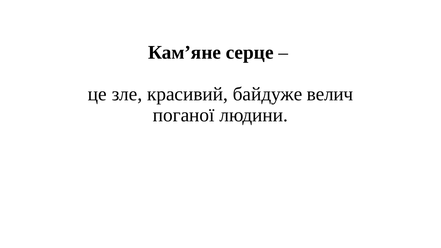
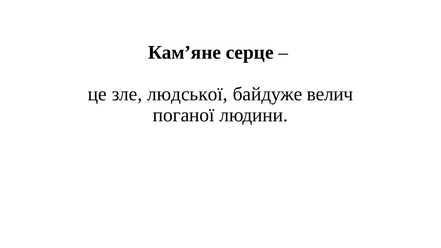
красивий: красивий -> людської (187, 94)
